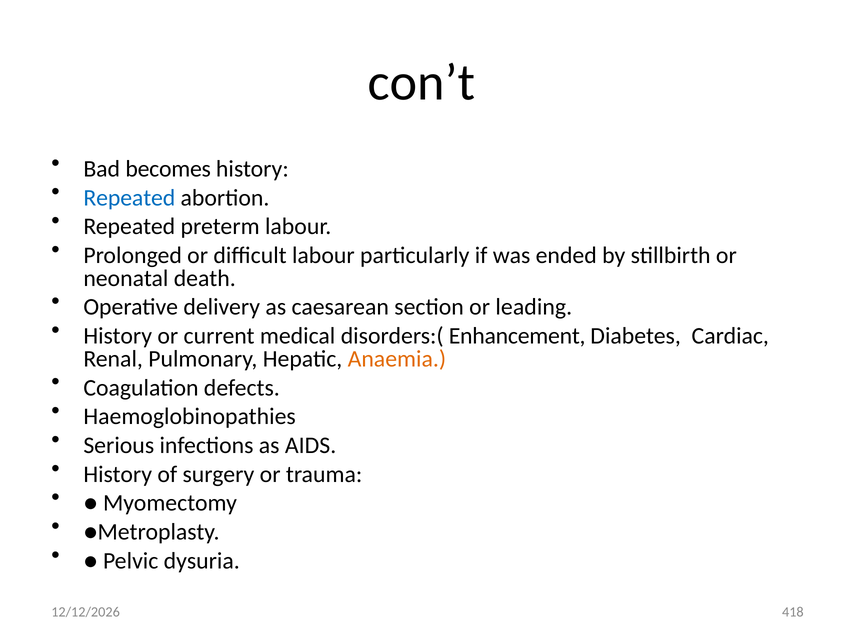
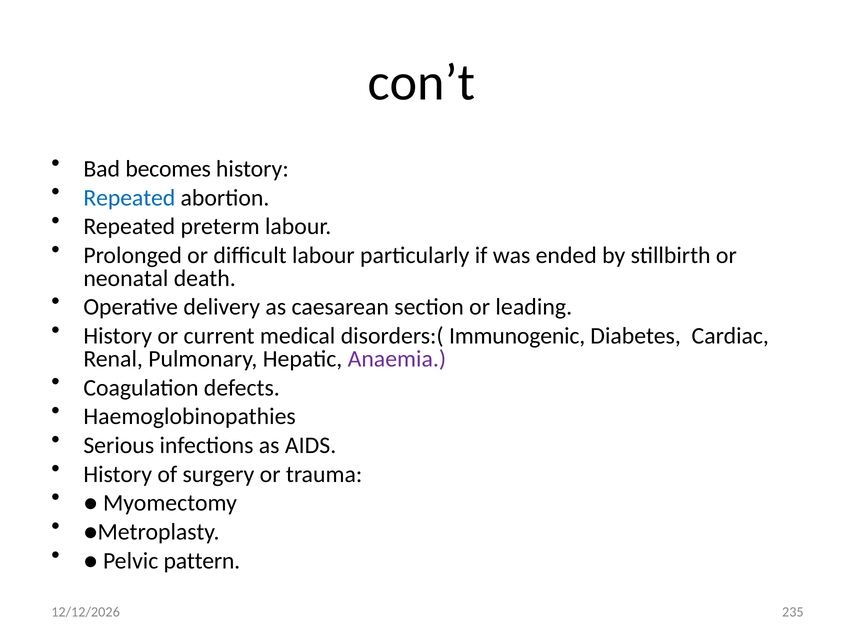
Enhancement: Enhancement -> Immunogenic (517, 336)
Anaemia colour: orange -> purple (397, 359)
dysuria: dysuria -> pattern (202, 561)
418: 418 -> 235 (793, 612)
